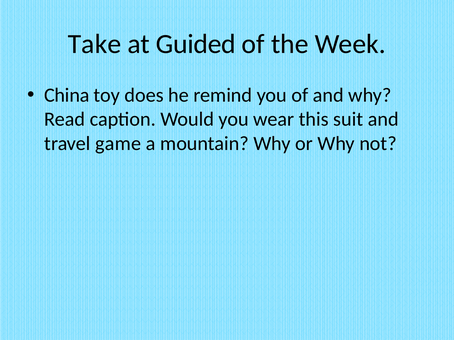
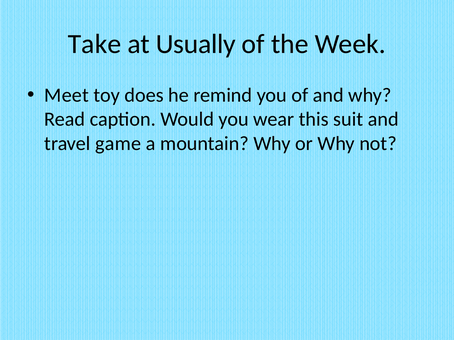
Guided: Guided -> Usually (196, 44)
China: China -> Meet (67, 95)
